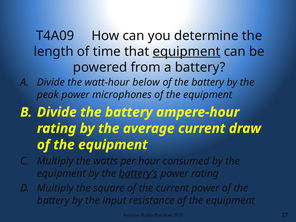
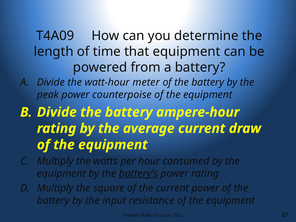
equipment underline: present -> none (187, 51)
below: below -> meter (146, 82)
microphones: microphones -> counterpoise (122, 95)
